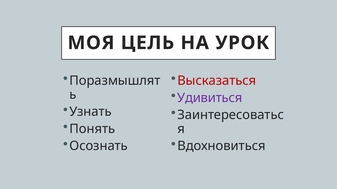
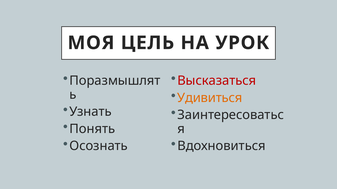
Удивиться colour: purple -> orange (210, 98)
